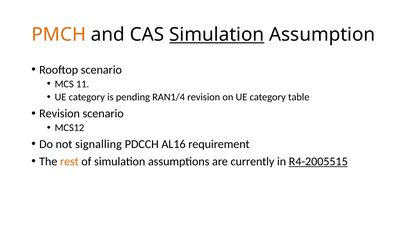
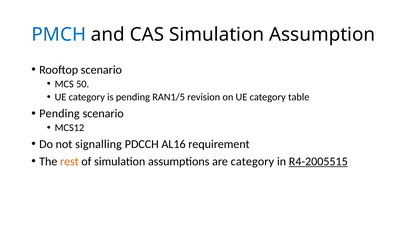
PMCH colour: orange -> blue (59, 35)
Simulation underline: present -> none (217, 35)
11: 11 -> 50 (83, 84)
RAN1/4: RAN1/4 -> RAN1/5 (169, 97)
Revision: Revision -> Pending (59, 114)
are currently: currently -> category (252, 162)
